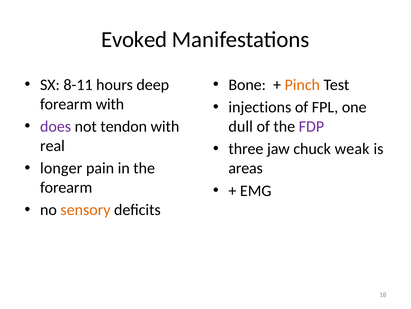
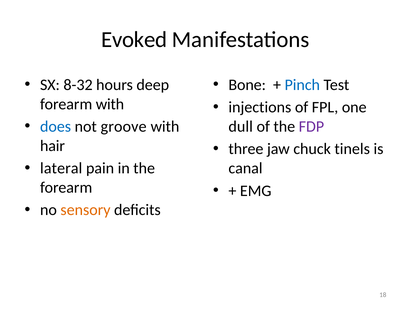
8-11: 8-11 -> 8-32 (78, 85)
Pinch colour: orange -> blue (302, 85)
does colour: purple -> blue (56, 126)
tendon: tendon -> groove (124, 126)
real: real -> hair (52, 145)
weak: weak -> tinels (352, 149)
longer: longer -> lateral (61, 168)
areas: areas -> canal (246, 168)
